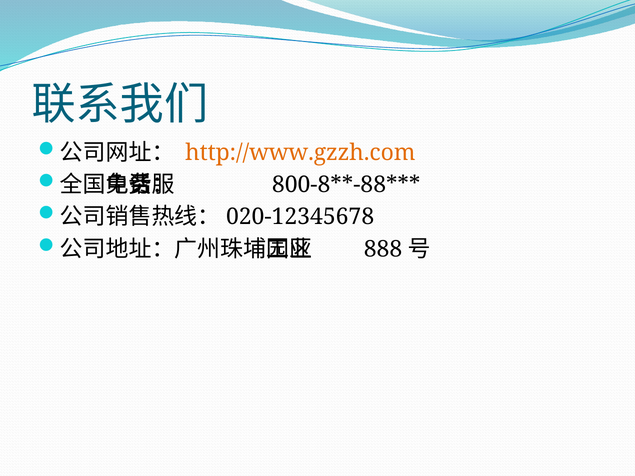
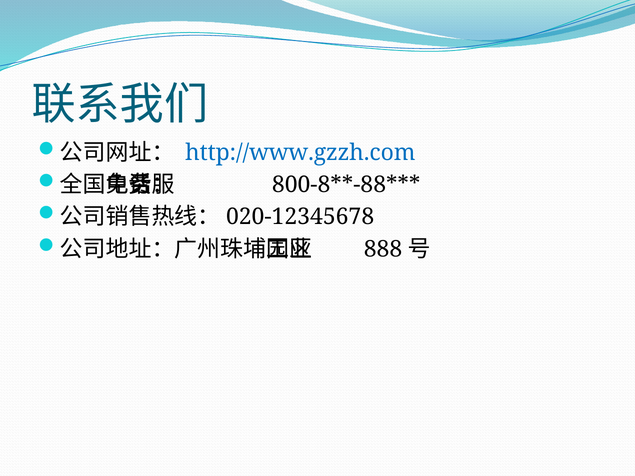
http://www.gzzh.com colour: orange -> blue (300, 153)
